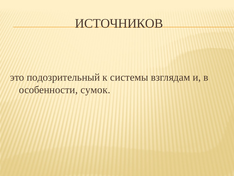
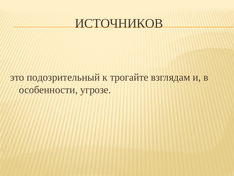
системы: системы -> трогайте (129, 77)
сумок: сумок -> угрозе (96, 90)
